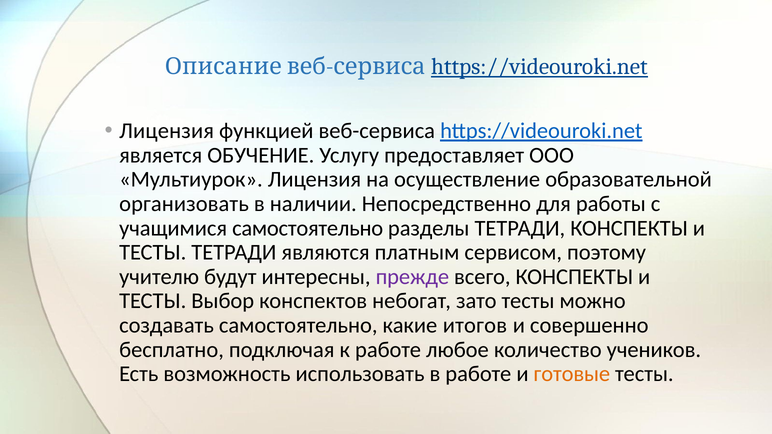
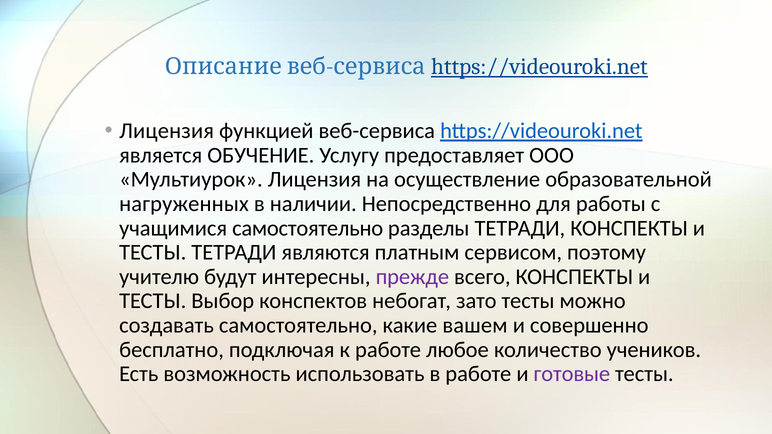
организовать: организовать -> нагруженных (184, 204)
итогов: итогов -> вашем (475, 326)
готовые colour: orange -> purple (572, 374)
